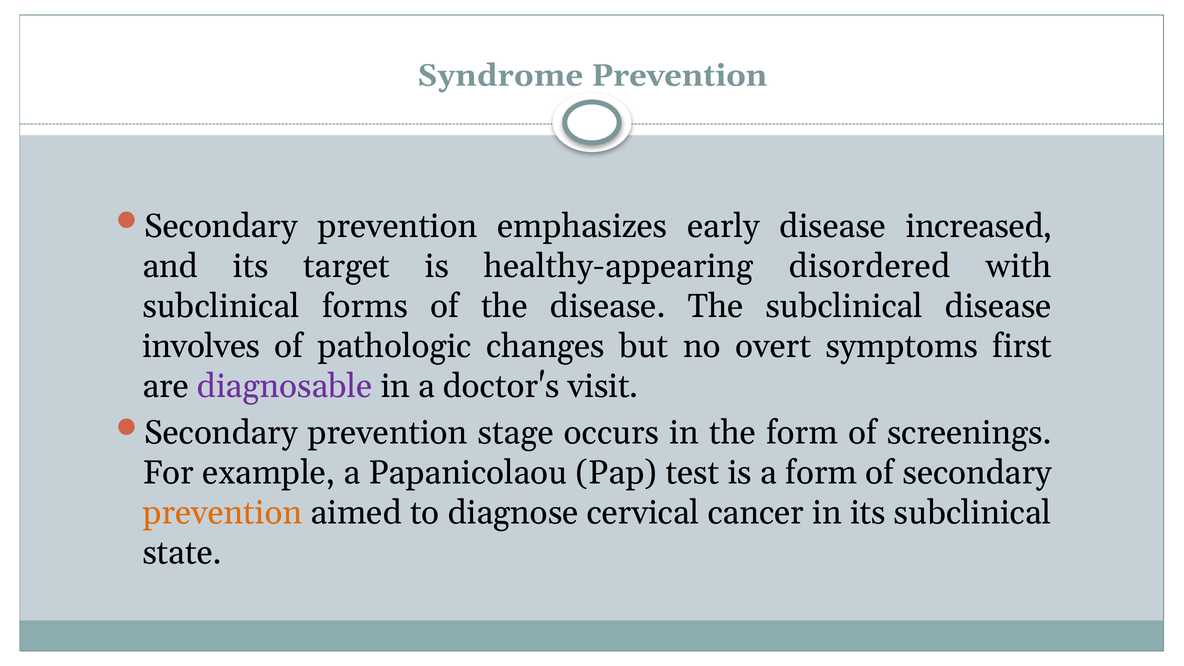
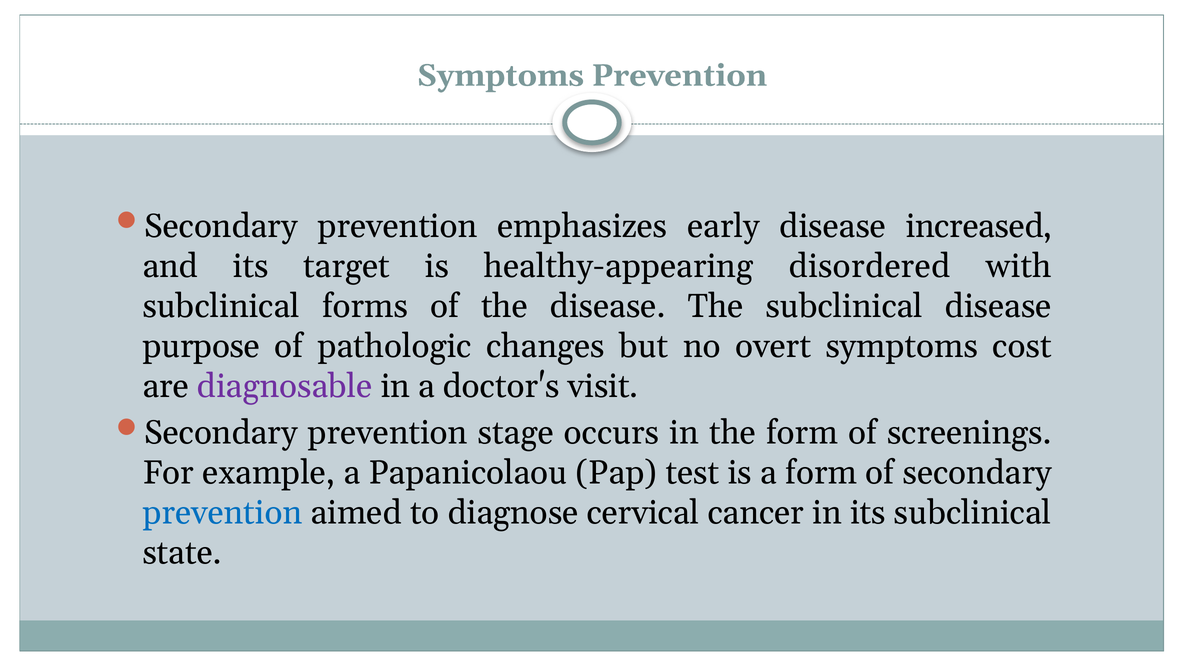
Syndrome: Syndrome -> Symptoms (500, 76)
involves: involves -> purpose (201, 346)
first: first -> cost (1022, 346)
prevention colour: orange -> blue (222, 513)
